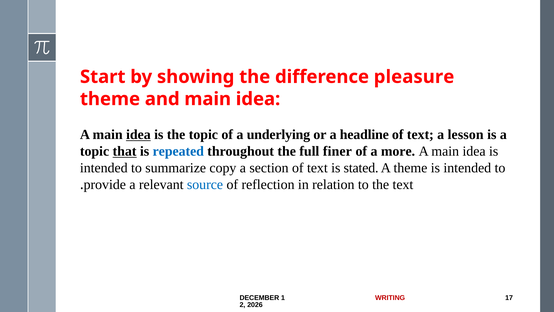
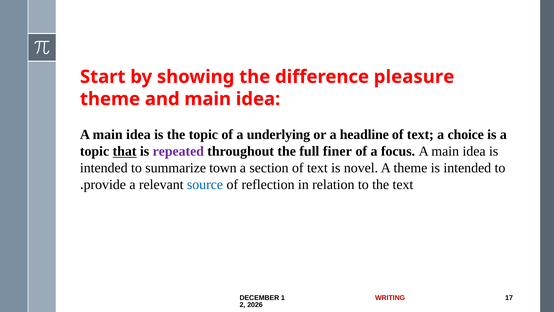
idea underline: present -> none (138, 135)
lesson: lesson -> choice (466, 135)
repeated colour: blue -> purple (178, 151)
more: more -> focus (398, 151)
copy: copy -> town (223, 168)
stated: stated -> novel (361, 168)
